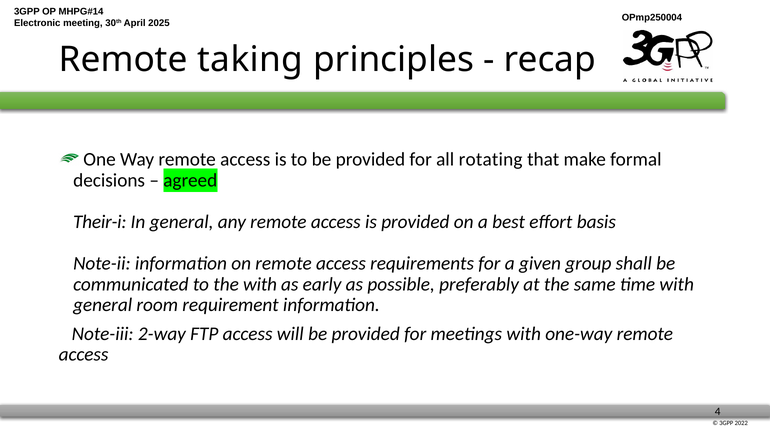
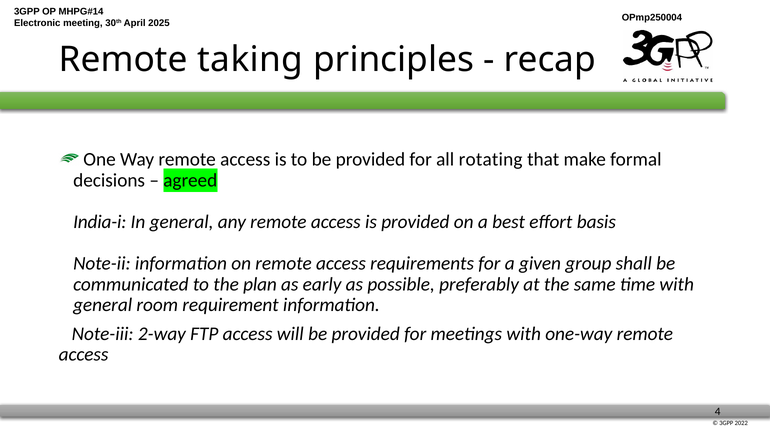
Their-i: Their-i -> India-i (100, 222)
the with: with -> plan (260, 284)
